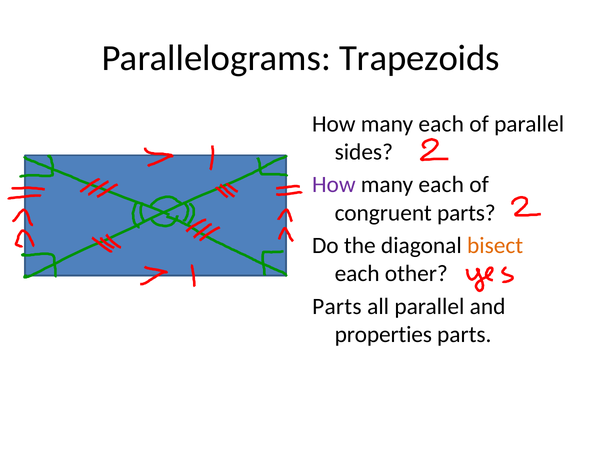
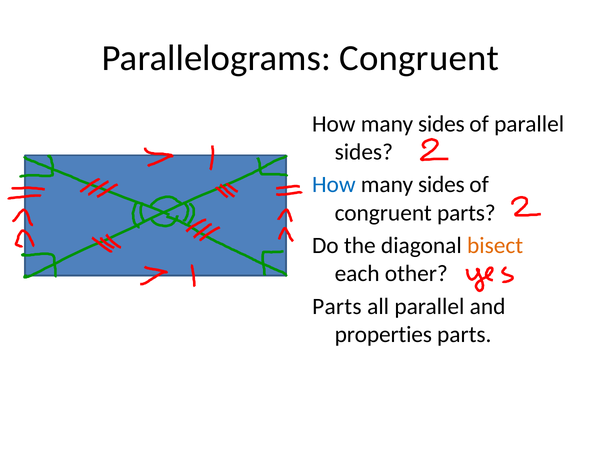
Parallelograms Trapezoids: Trapezoids -> Congruent (419, 58)
each: each -> sides (441, 124)
How colour: purple -> blue (334, 185)
each: each -> sides (441, 185)
